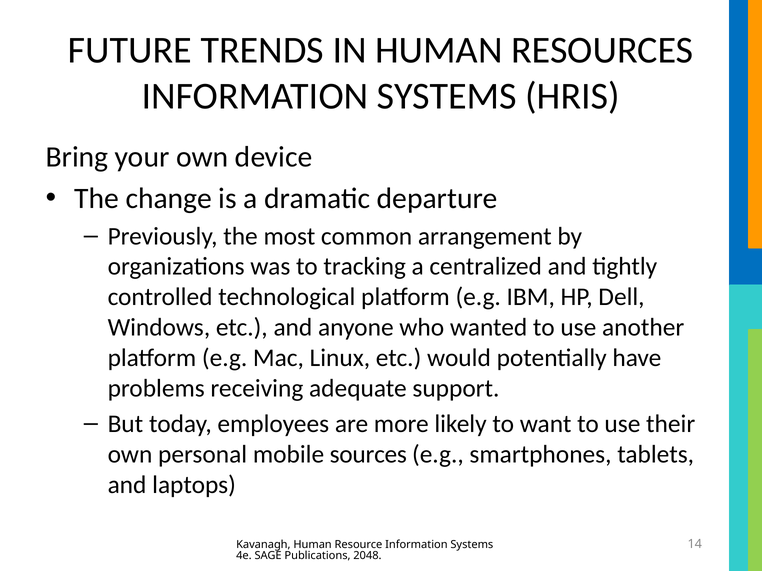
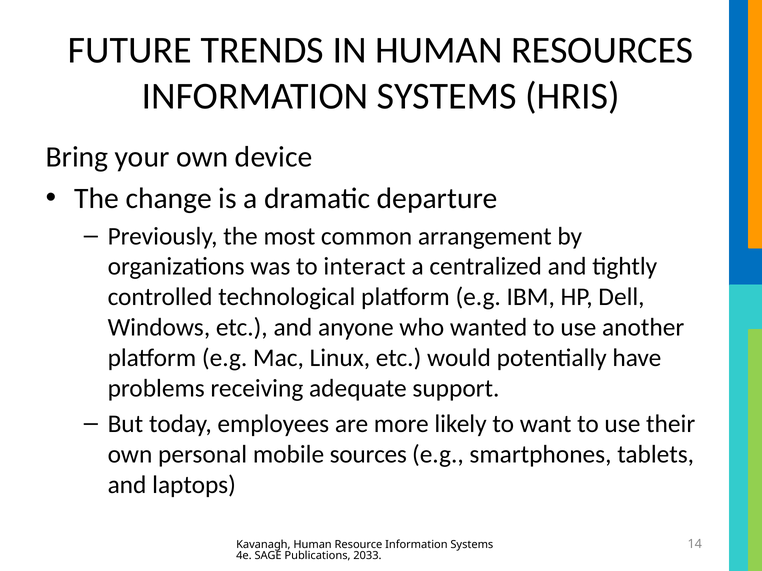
tracking: tracking -> interact (365, 267)
2048: 2048 -> 2033 (367, 556)
